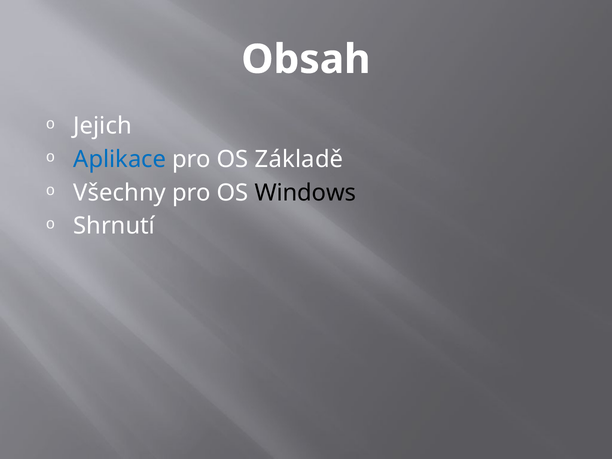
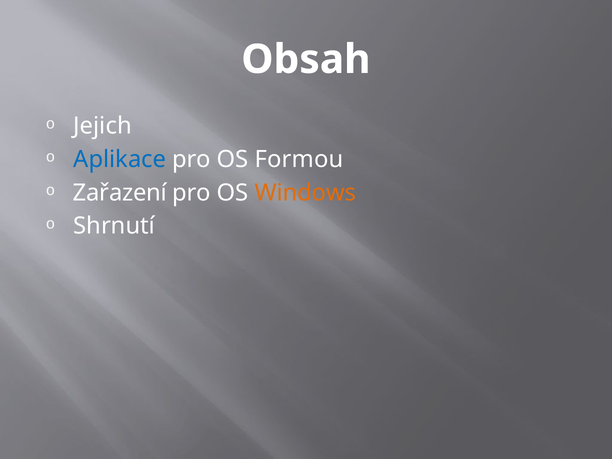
Základě: Základě -> Formou (299, 159)
Všechny: Všechny -> Zařazení (120, 193)
Windows colour: black -> orange (305, 193)
